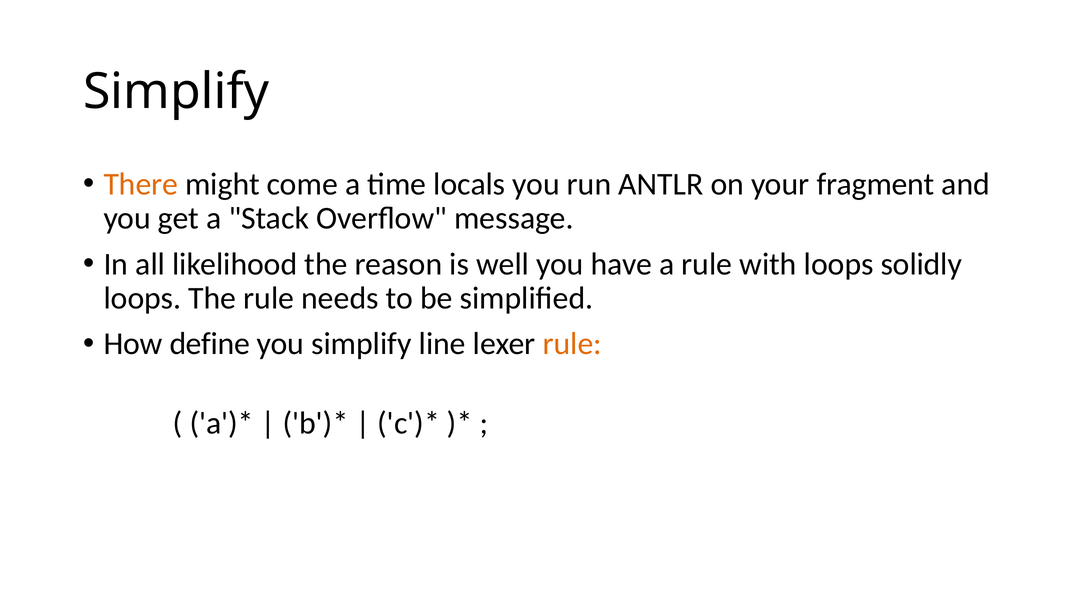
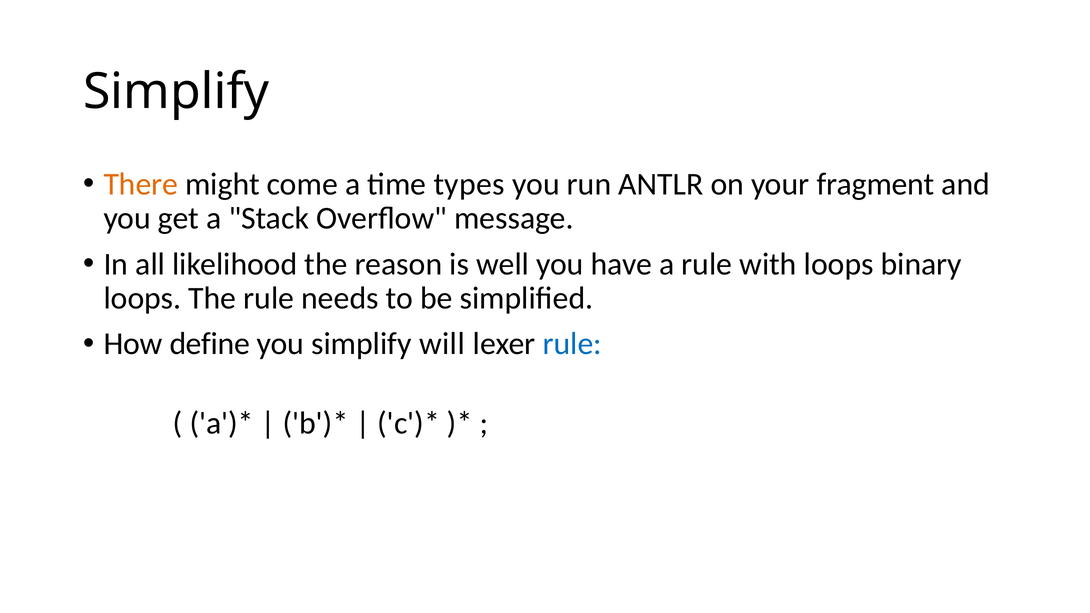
locals: locals -> types (469, 184)
solidly: solidly -> binary (921, 264)
line: line -> will (442, 344)
rule colour: orange -> blue (572, 344)
